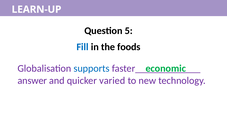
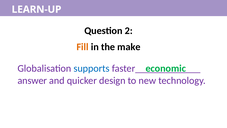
5: 5 -> 2 (129, 31)
Fill colour: blue -> orange (83, 47)
foods: foods -> make (129, 47)
varied: varied -> design (112, 80)
